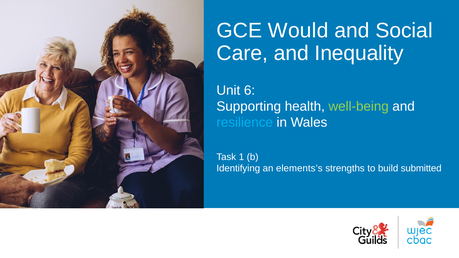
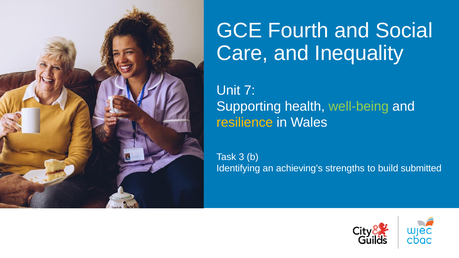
Would: Would -> Fourth (298, 31)
6: 6 -> 7 (249, 90)
resilience colour: light blue -> yellow (245, 123)
1: 1 -> 3 (241, 157)
elements’s: elements’s -> achieving’s (299, 169)
